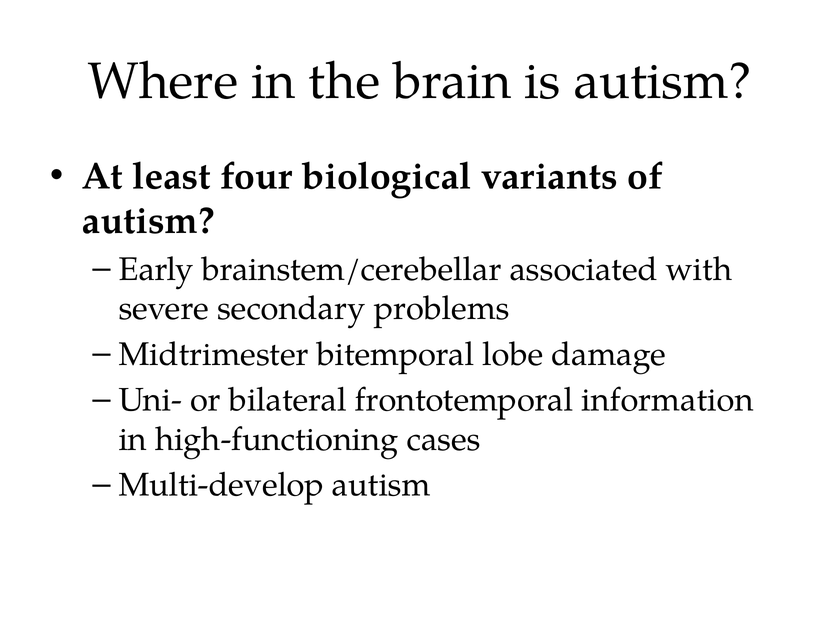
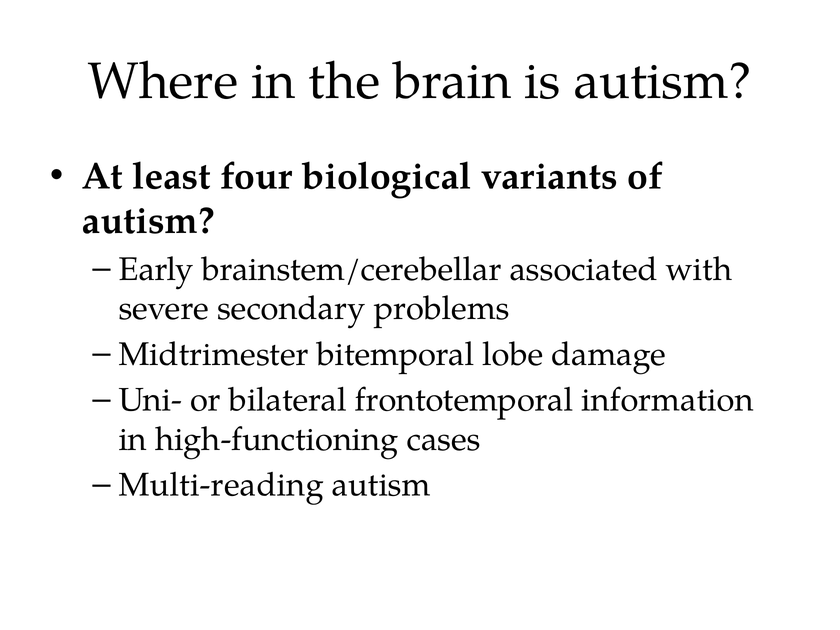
Multi-develop: Multi-develop -> Multi-reading (221, 485)
